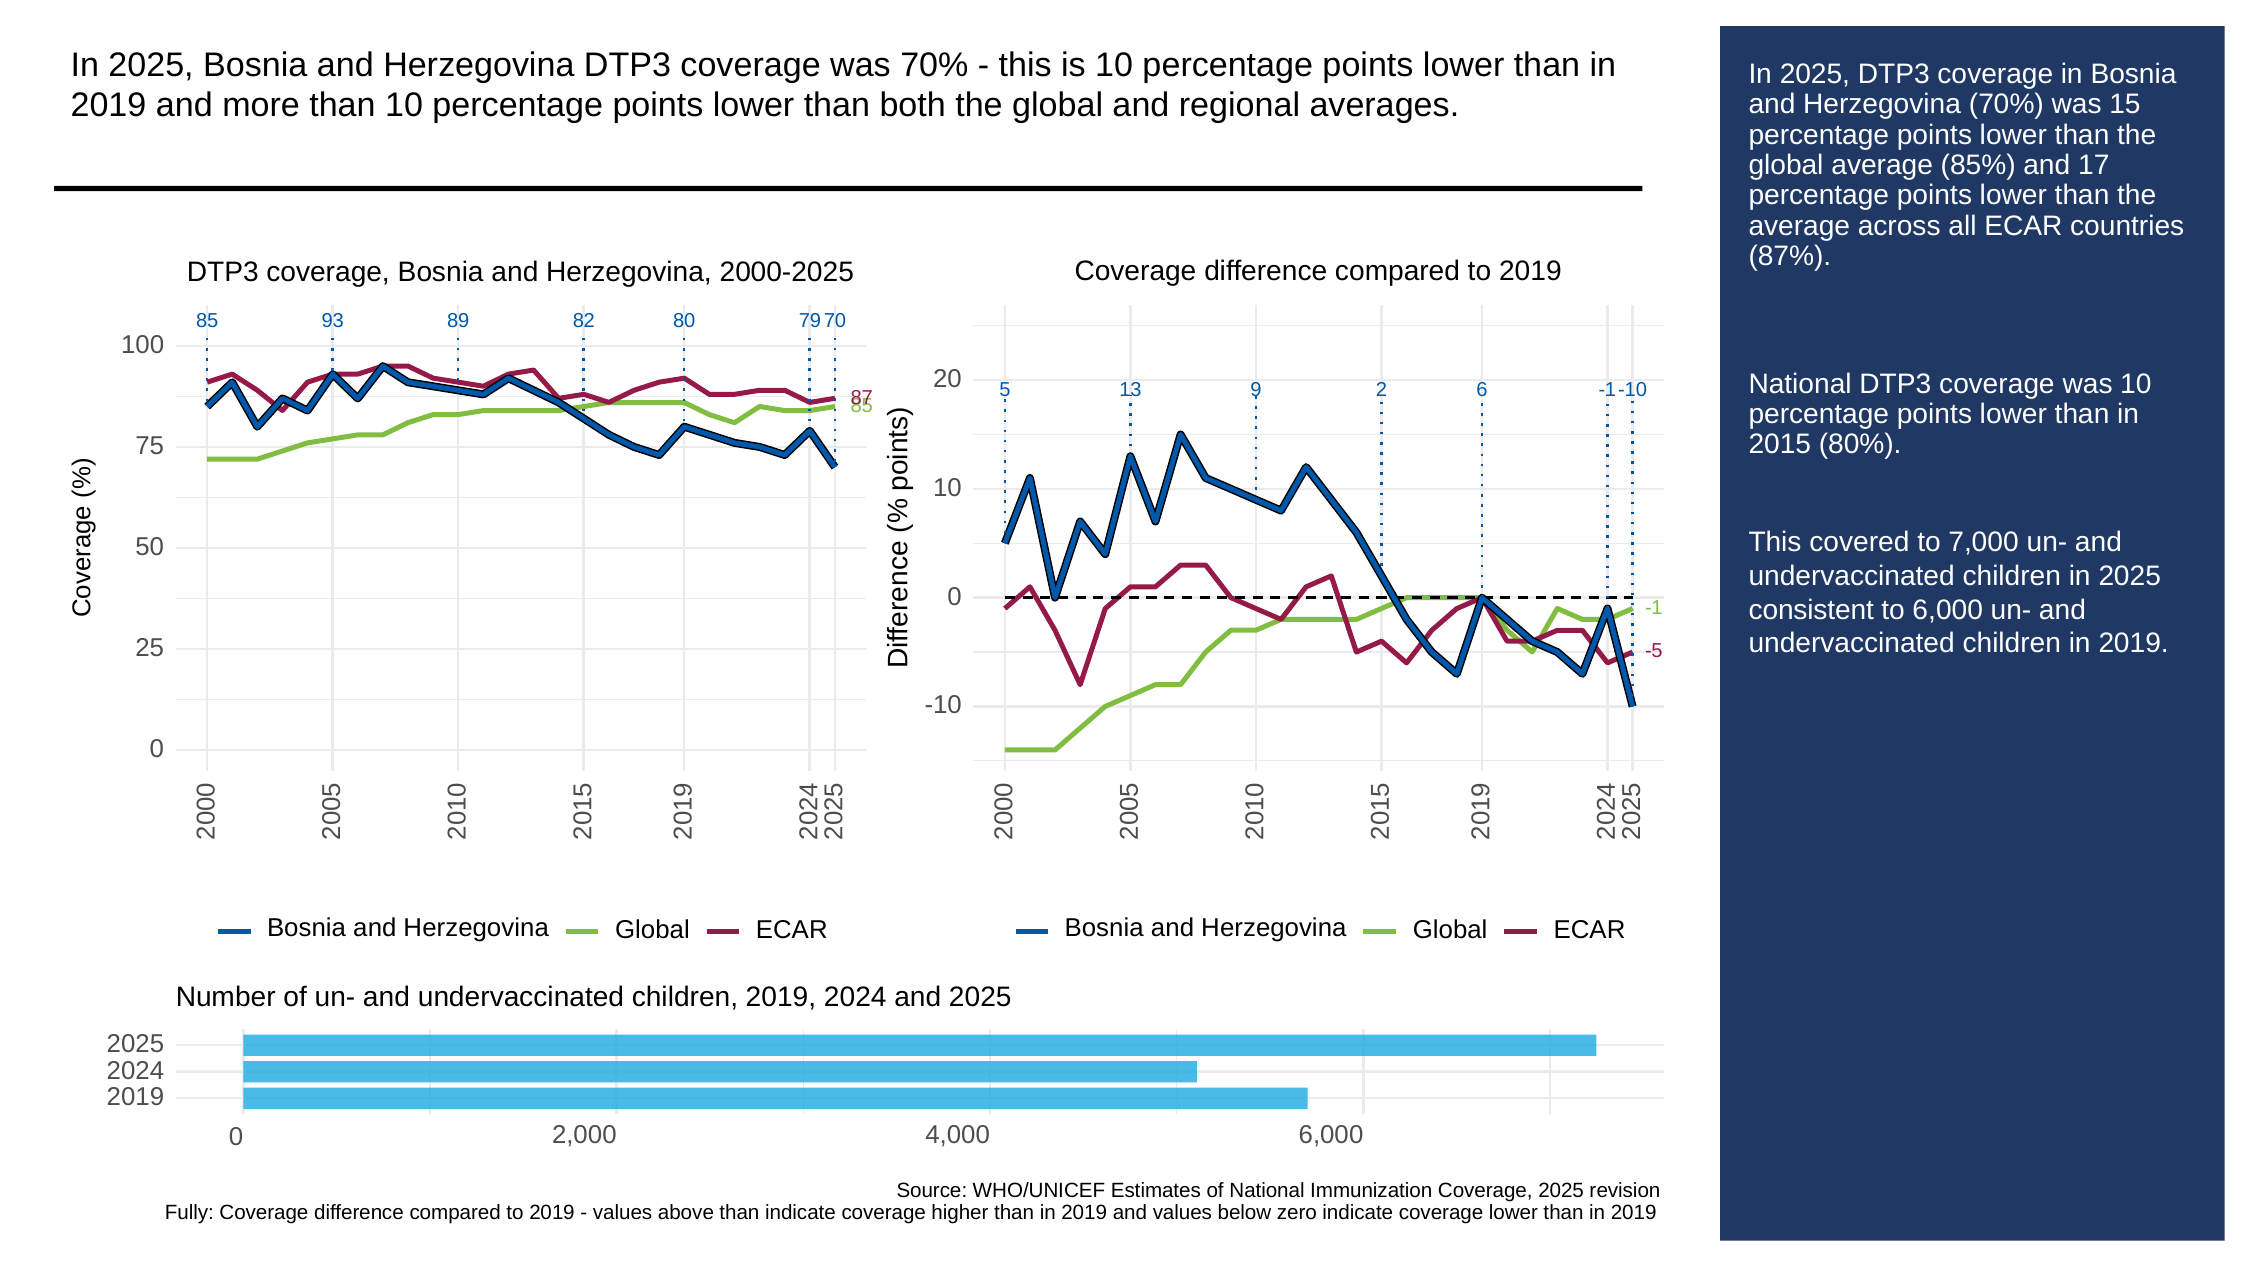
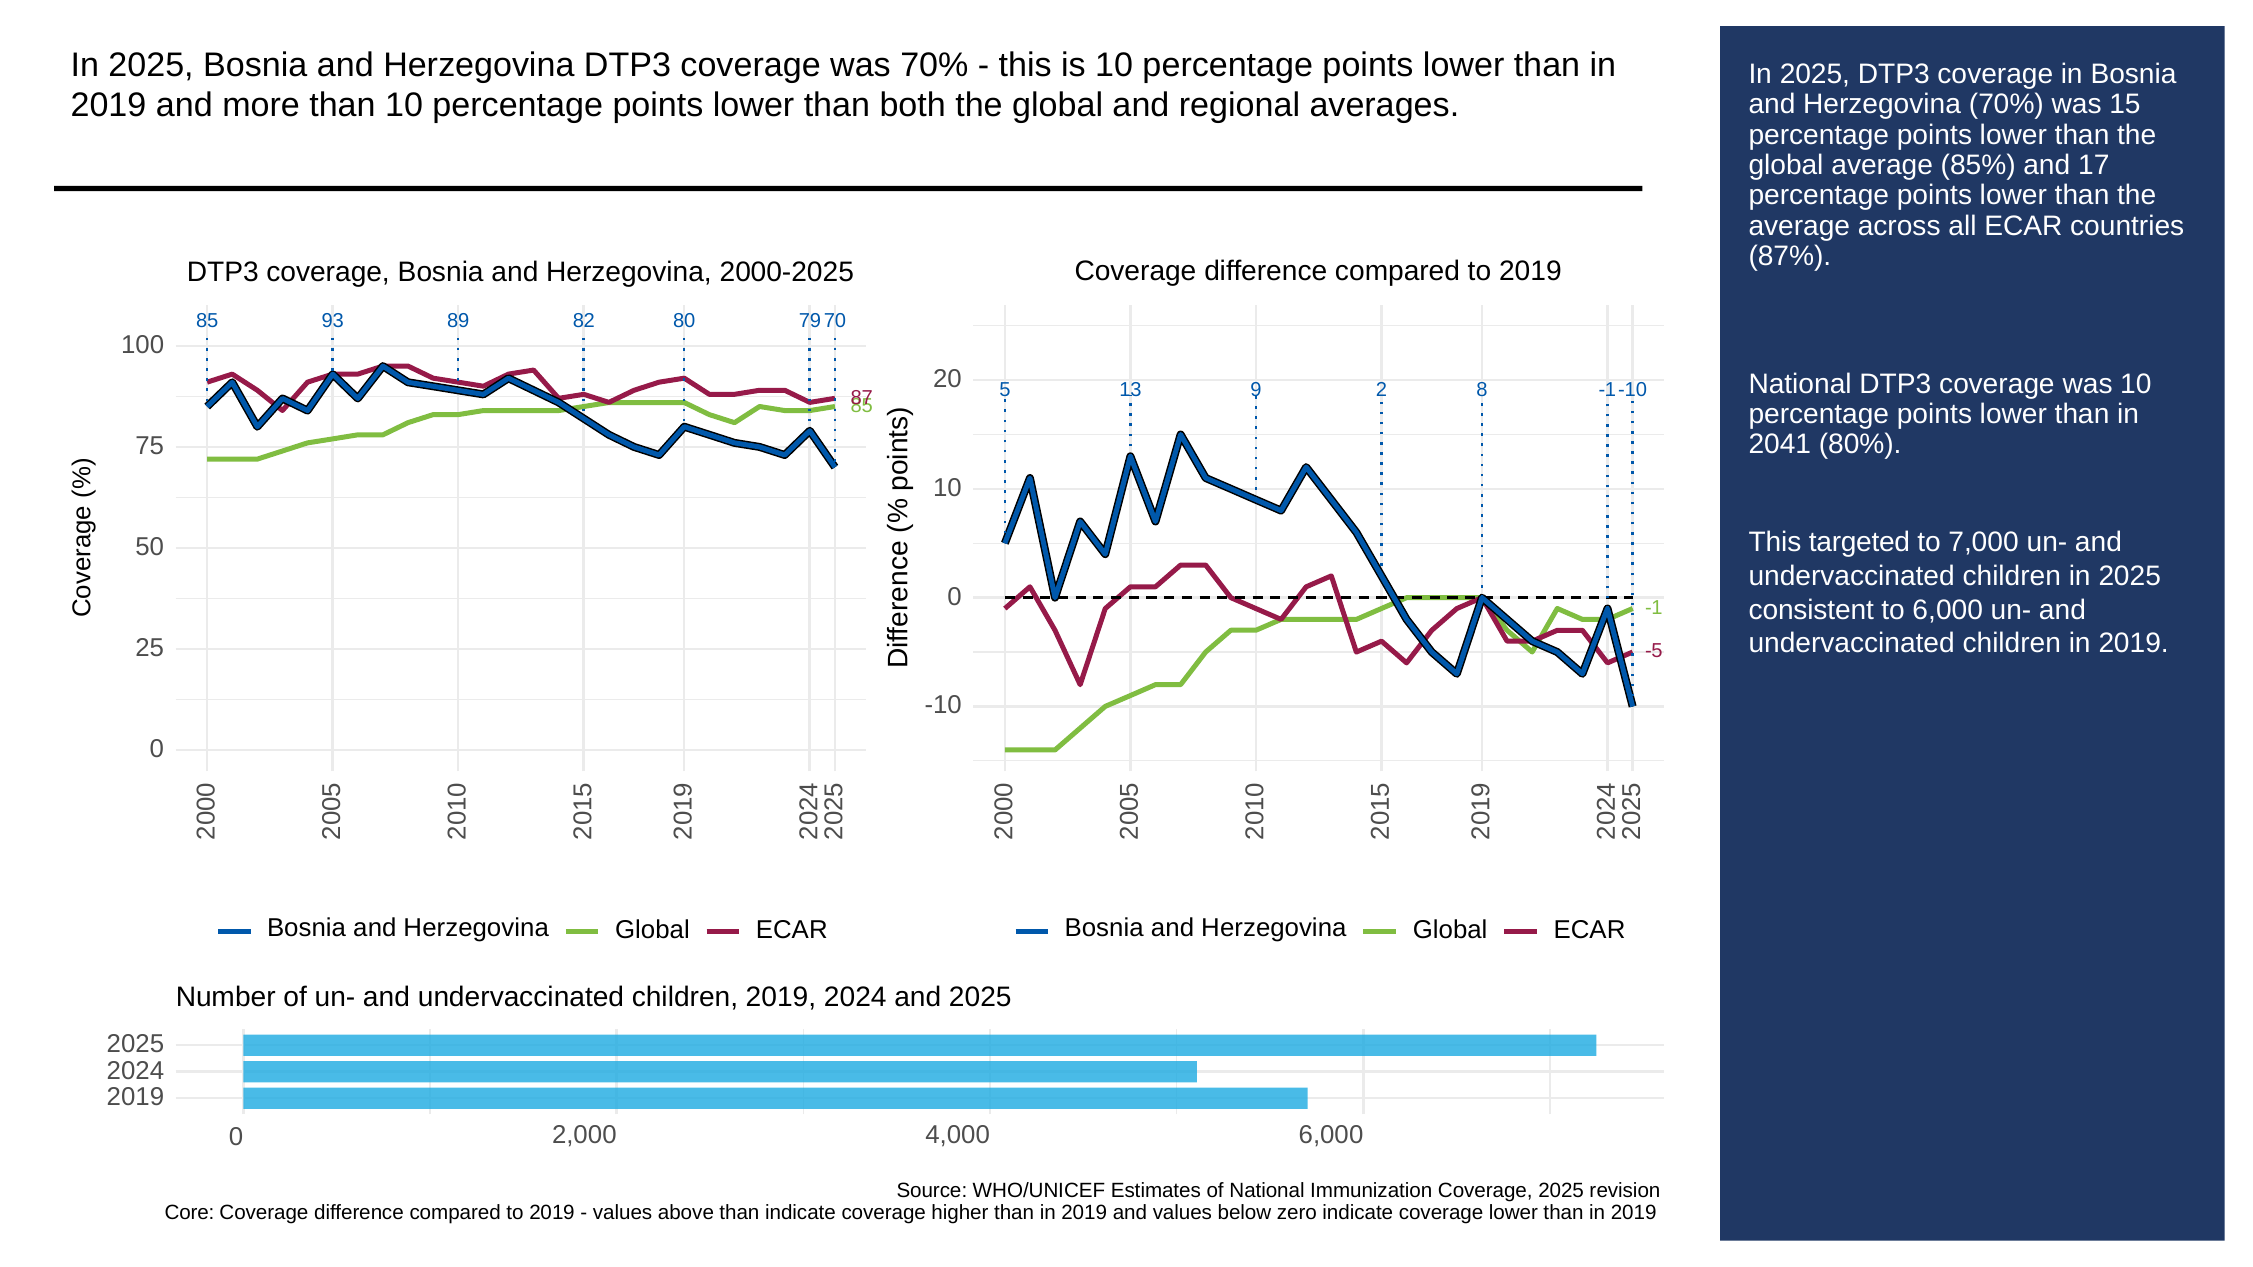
6: 6 -> 8 (1482, 390)
2015: 2015 -> 2041 (1780, 445)
covered: covered -> targeted (1860, 542)
Fully: Fully -> Core (189, 1213)
